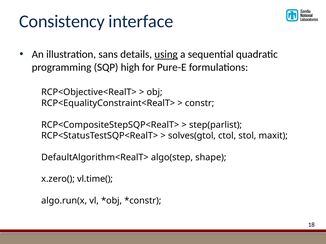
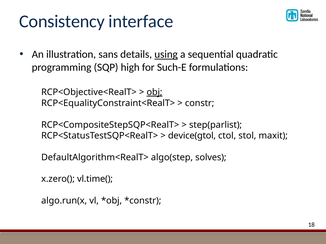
Pure-E: Pure-E -> Such-E (172, 68)
obj underline: none -> present (154, 92)
solves(gtol: solves(gtol -> device(gtol (192, 136)
shape: shape -> solves (211, 158)
